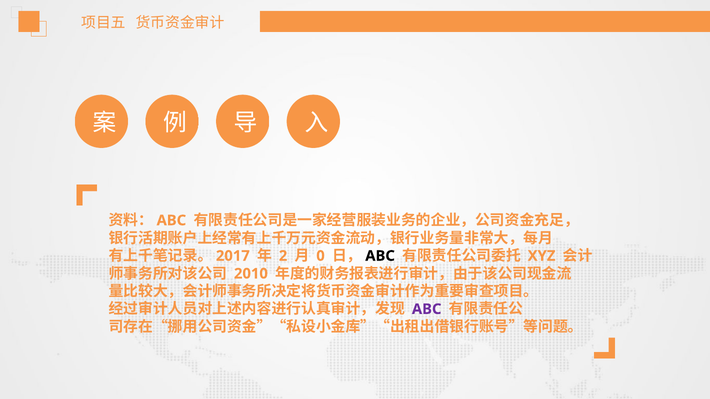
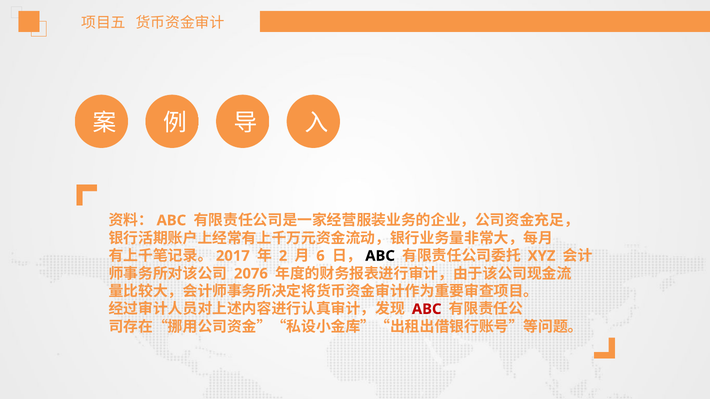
0: 0 -> 6 (321, 256)
2010: 2010 -> 2076 (251, 274)
ABC colour: purple -> red (427, 309)
